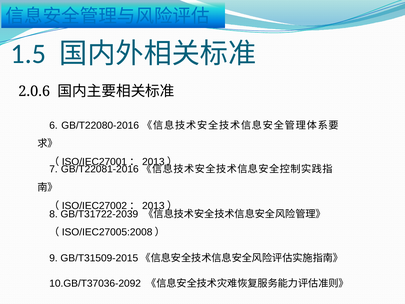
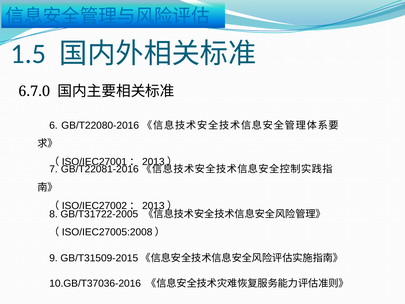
2.0.6: 2.0.6 -> 6.7.0 (34, 91)
GB/T31722-2039: GB/T31722-2039 -> GB/T31722-2005 (99, 214)
10.GB/T37036-2092: 10.GB/T37036-2092 -> 10.GB/T37036-2016 (95, 283)
